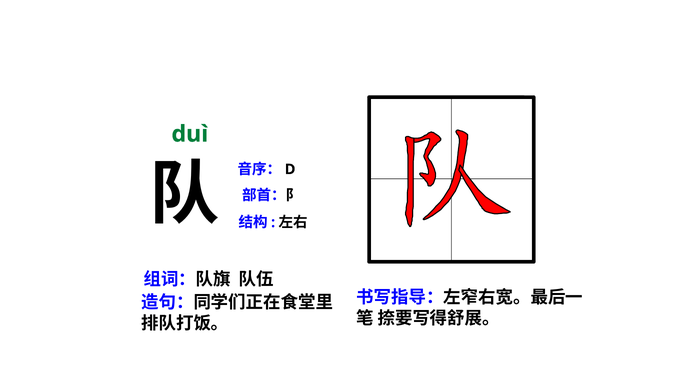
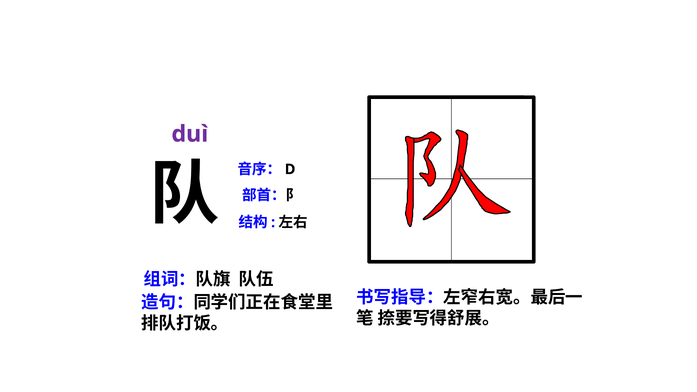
duì colour: green -> purple (190, 134)
